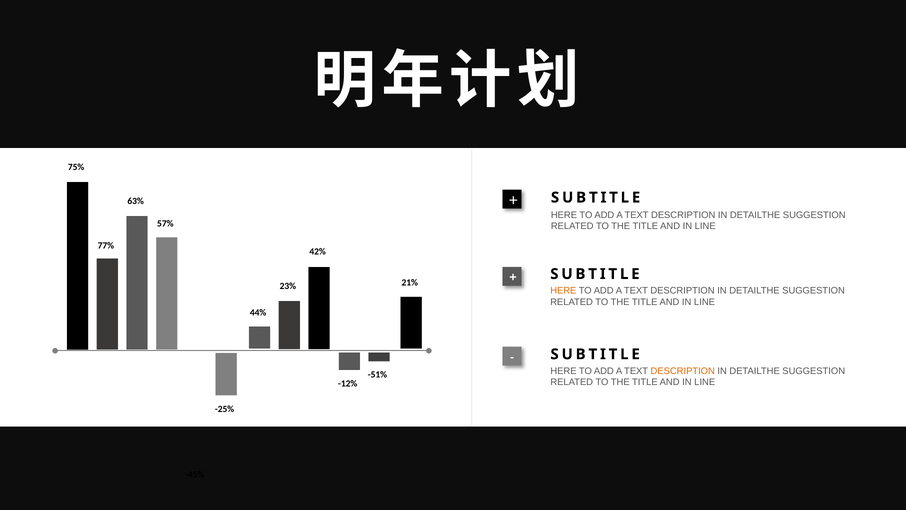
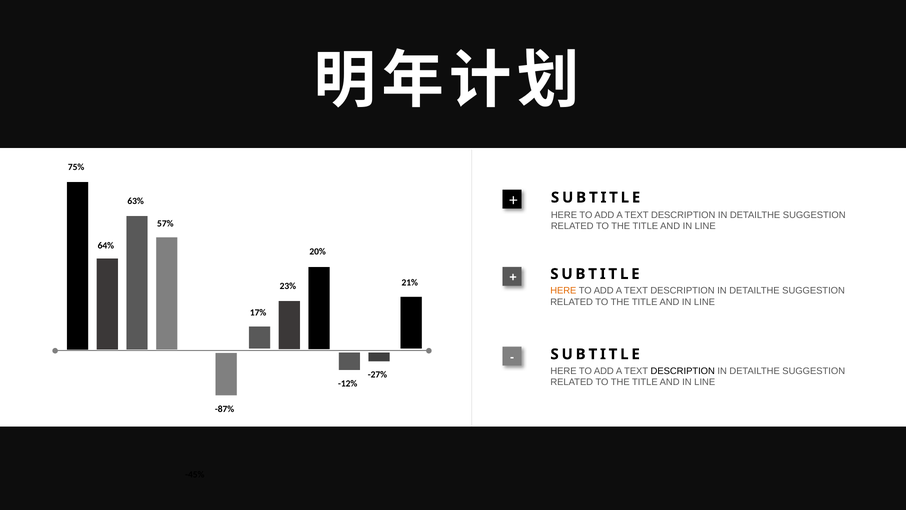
77%: 77% -> 64% (106, 245)
42%: 42% -> 20% (318, 252)
44%: 44% -> 17% (258, 313)
DESCRIPTION colour: orange -> black (683, 371)
-51%: -51% -> -27% (377, 374)
-25%: -25% -> -87% (225, 409)
